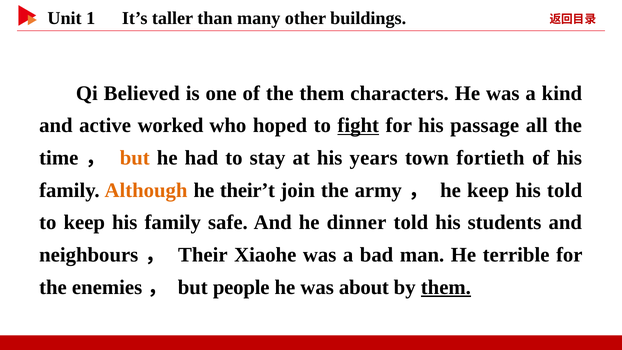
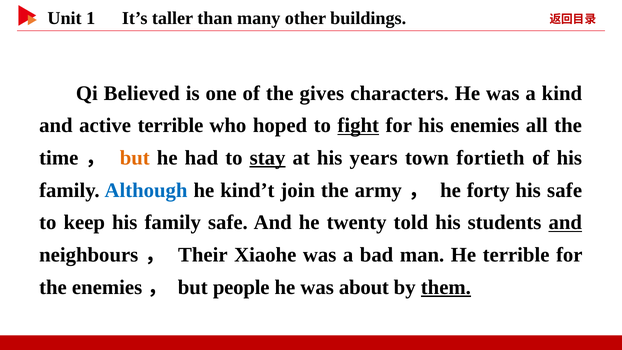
the them: them -> gives (322, 93)
active worked: worked -> terrible (170, 126)
his passage: passage -> enemies (485, 126)
stay underline: none -> present (268, 158)
Although colour: orange -> blue (146, 190)
their’t: their’t -> kind’t (247, 190)
he keep: keep -> forty (488, 190)
his told: told -> safe (565, 190)
dinner: dinner -> twenty (357, 223)
and underline: none -> present (565, 223)
